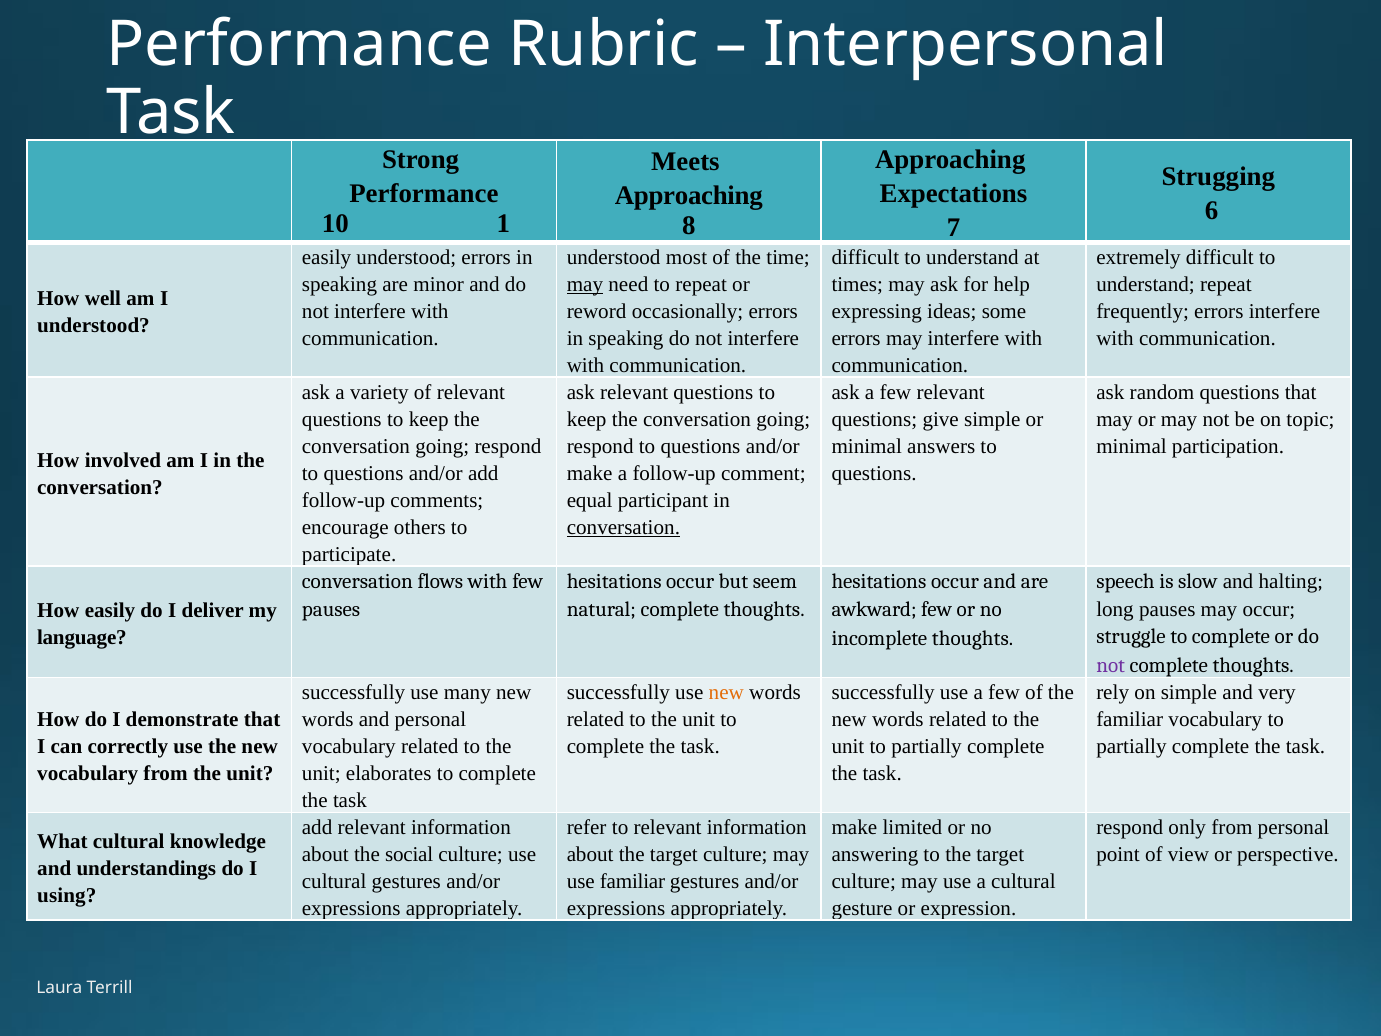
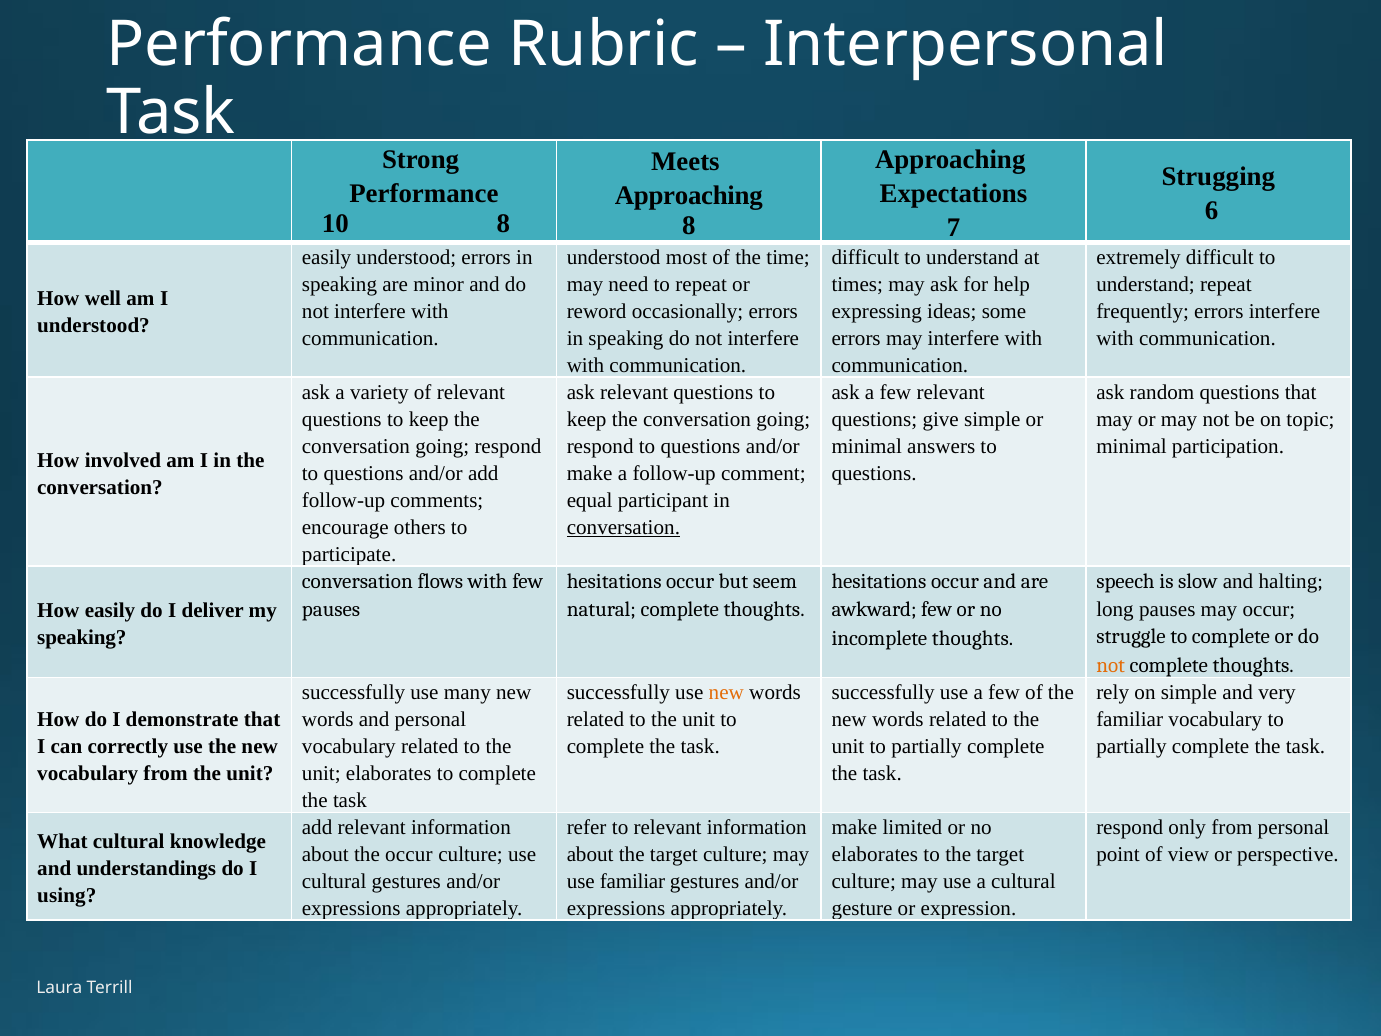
10 1: 1 -> 8 (503, 223)
may underline: present -> none (585, 285)
language: language -> speaking (82, 637)
not colour: purple -> orange (1111, 665)
the social: social -> occur (409, 854)
answering: answering -> elaborates (875, 854)
